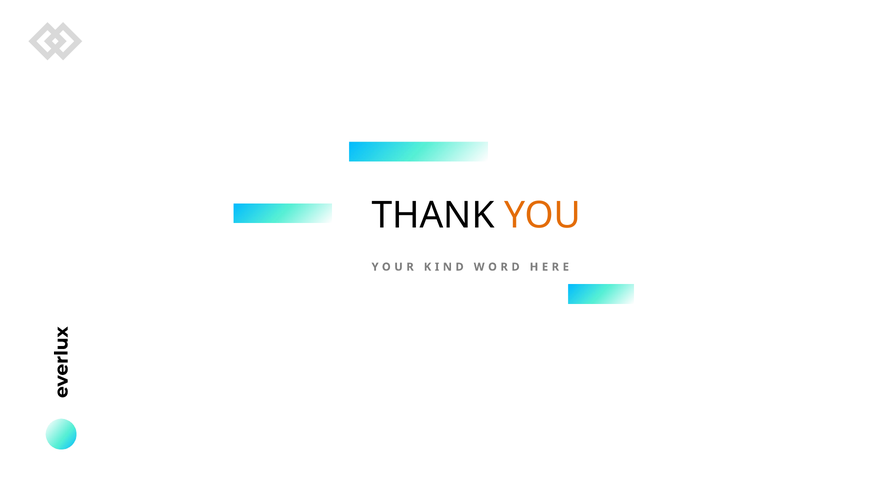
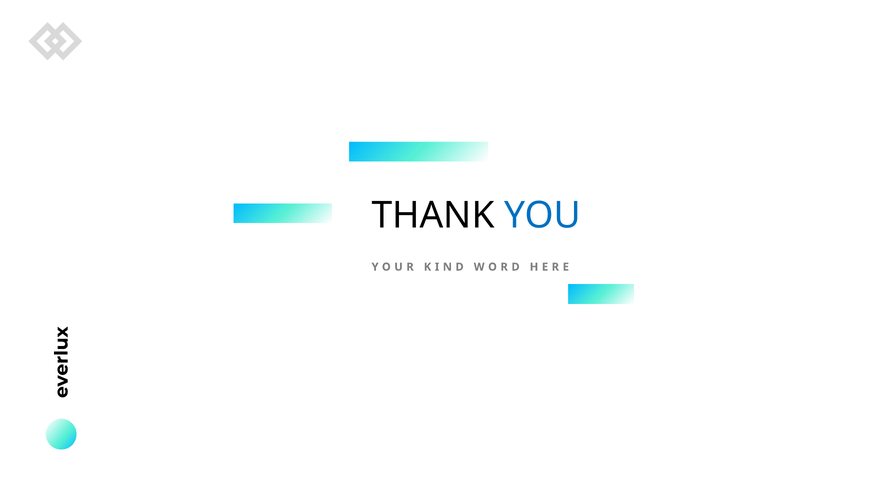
YOU colour: orange -> blue (543, 216)
